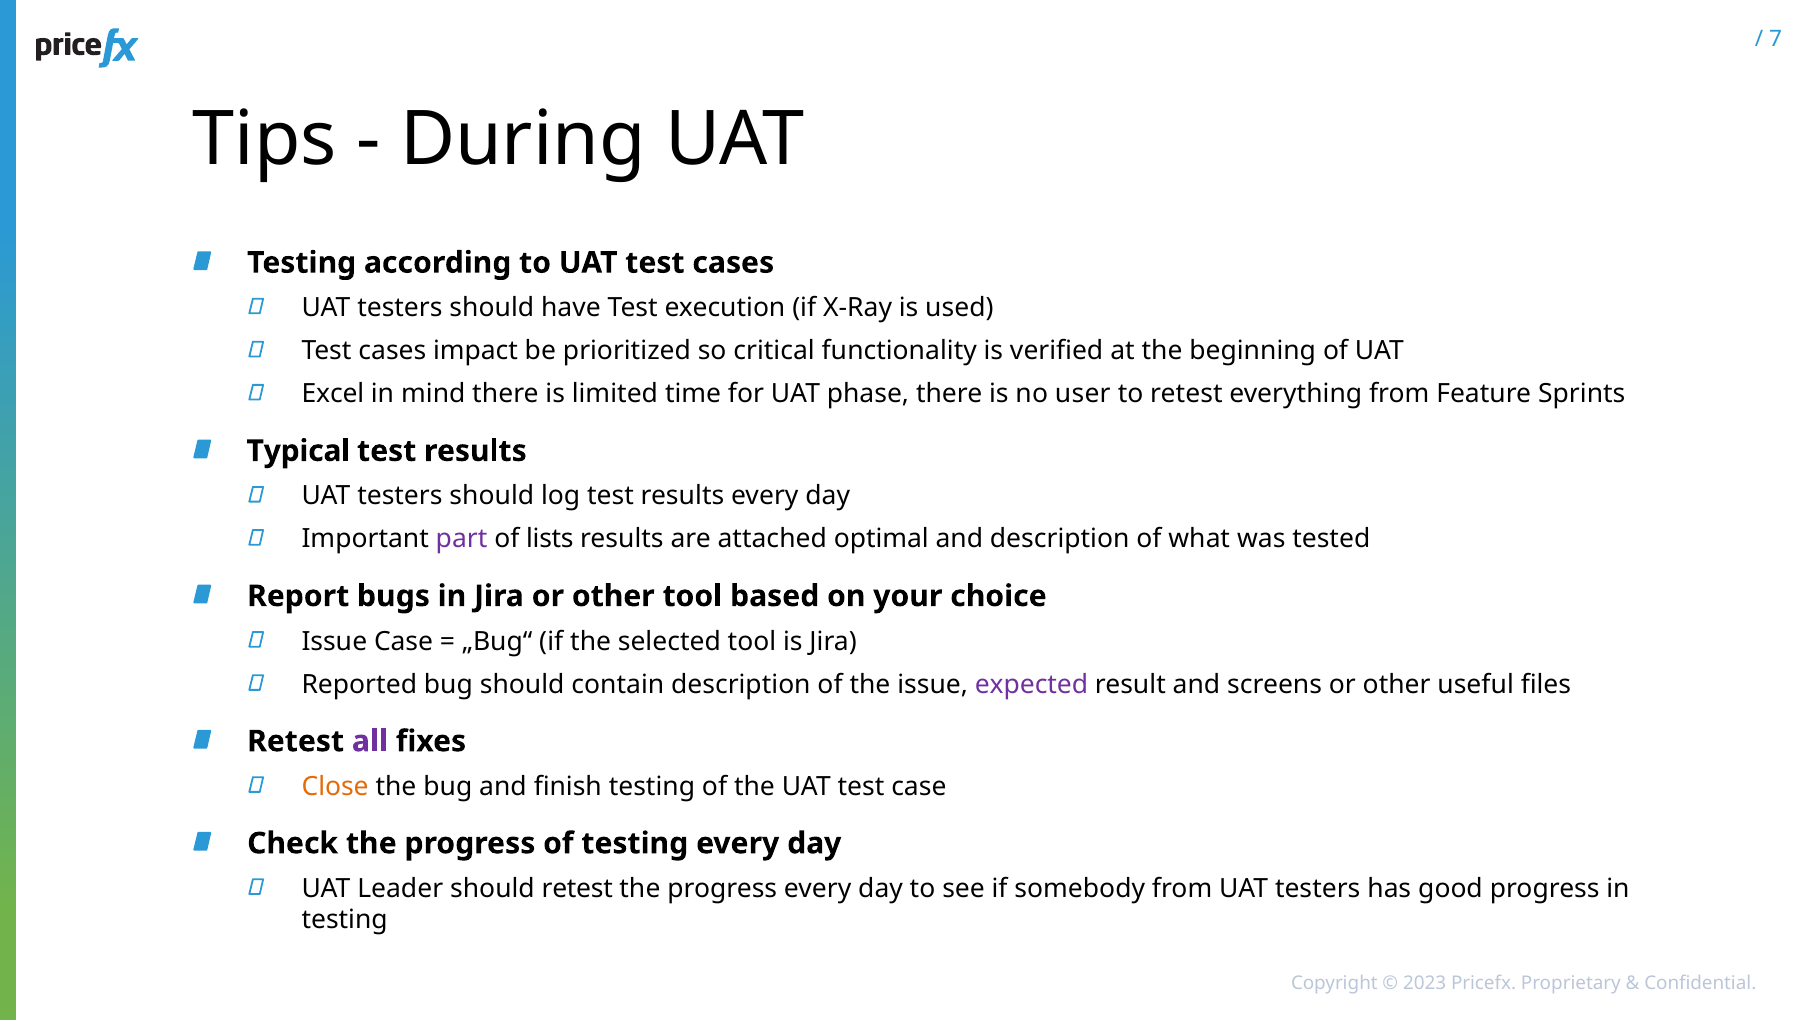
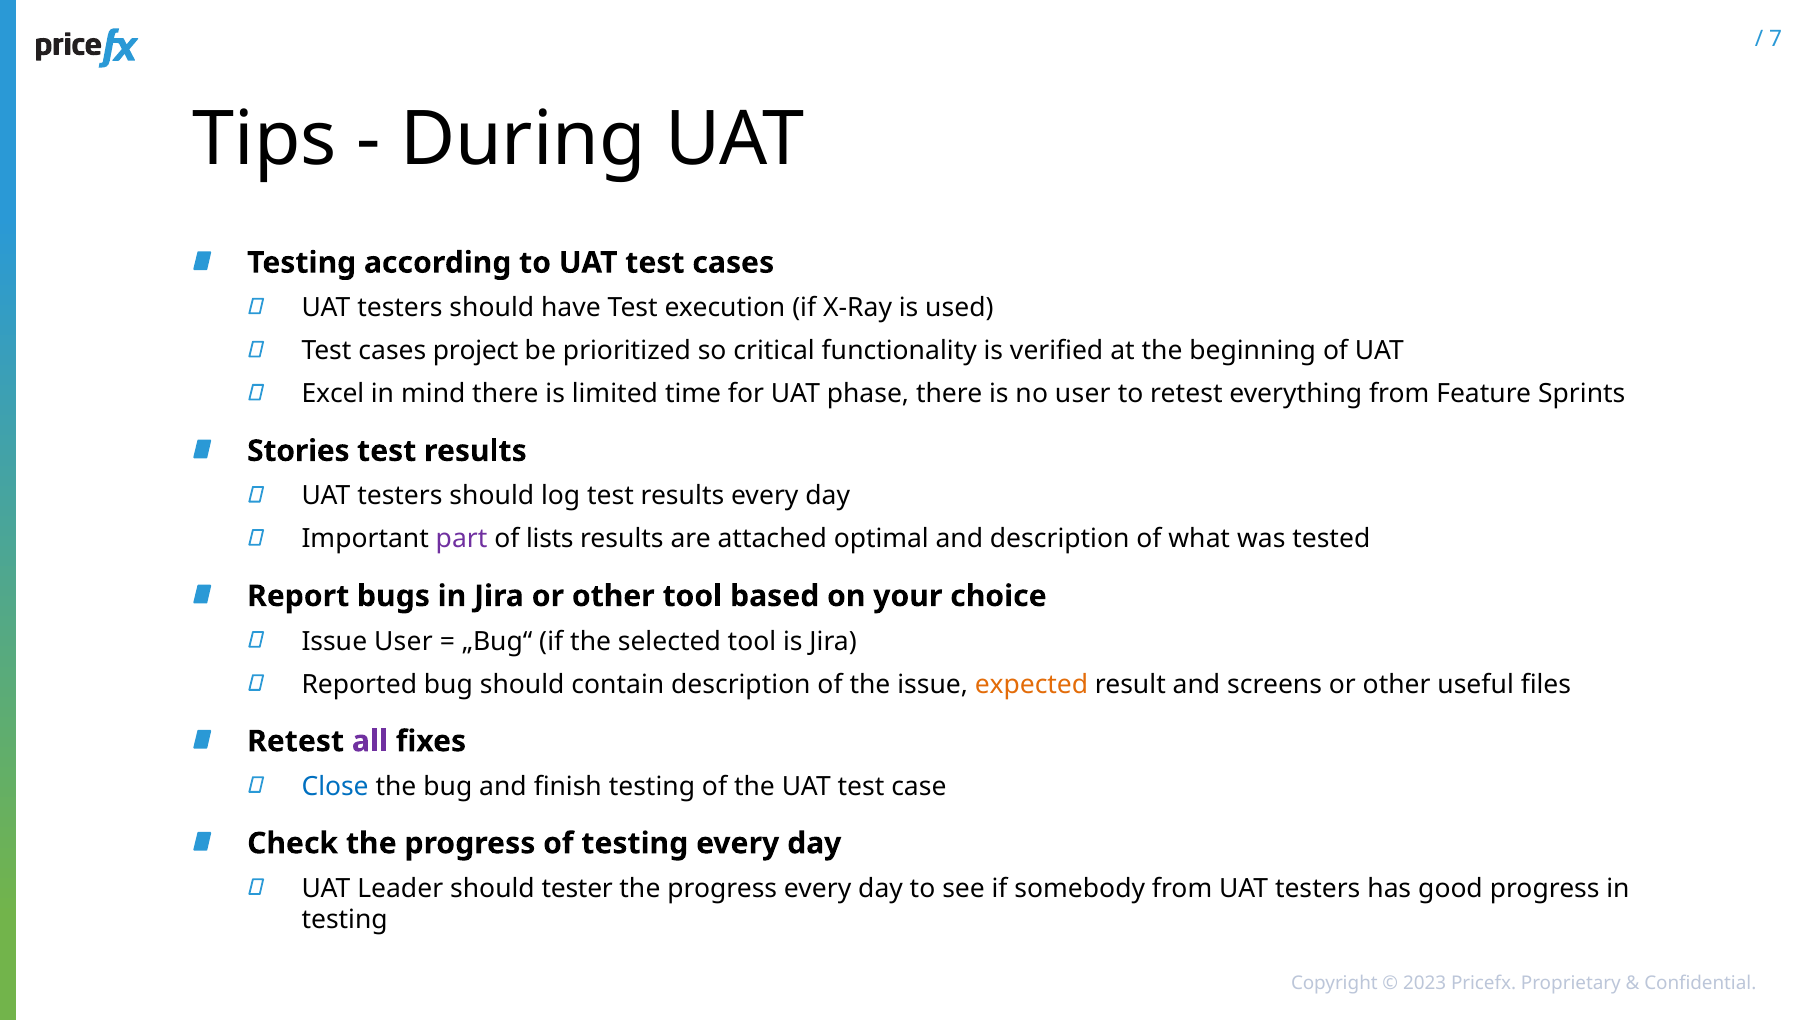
impact: impact -> project (476, 351)
Typical: Typical -> Stories (298, 451)
Issue Case: Case -> User (403, 642)
expected colour: purple -> orange (1031, 685)
Close colour: orange -> blue (335, 787)
should retest: retest -> tester (577, 889)
